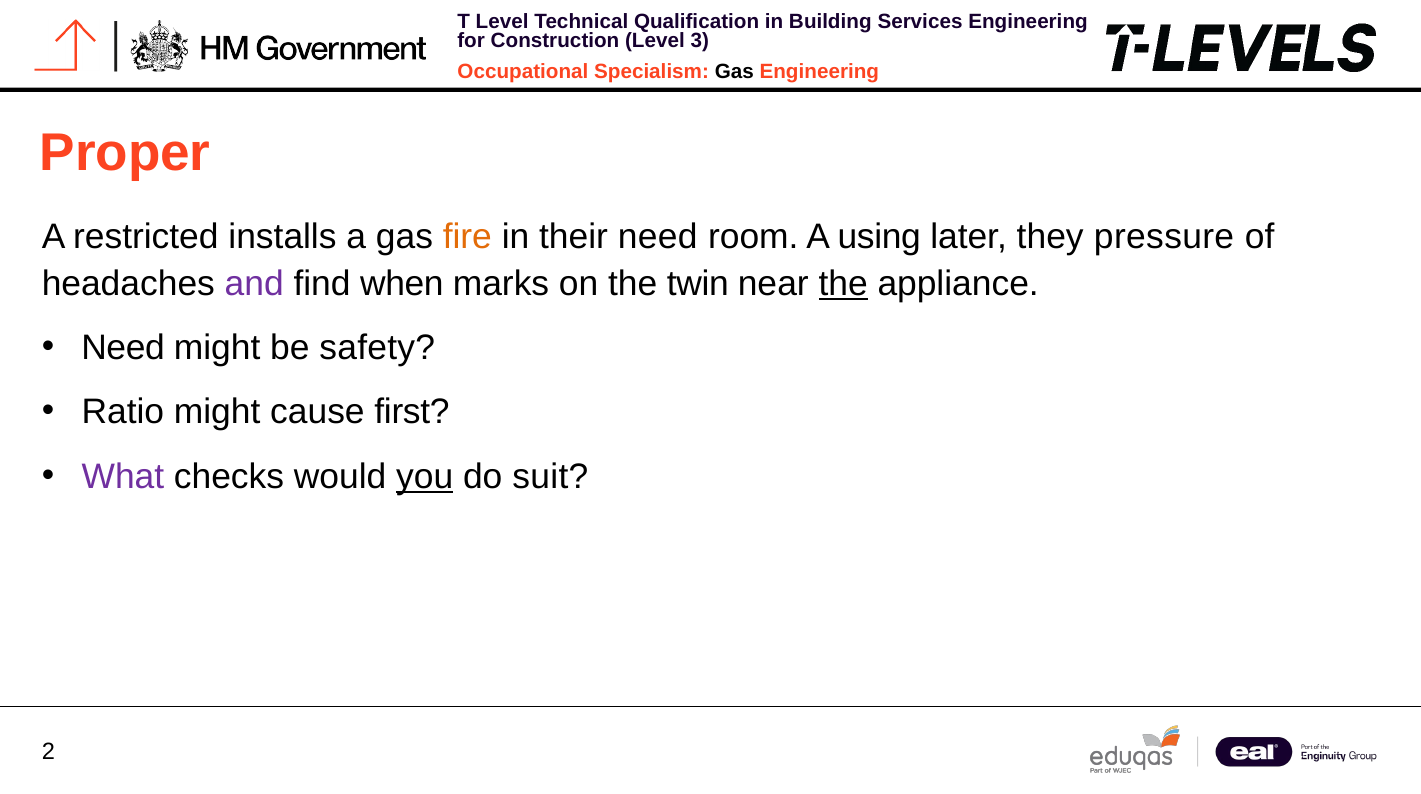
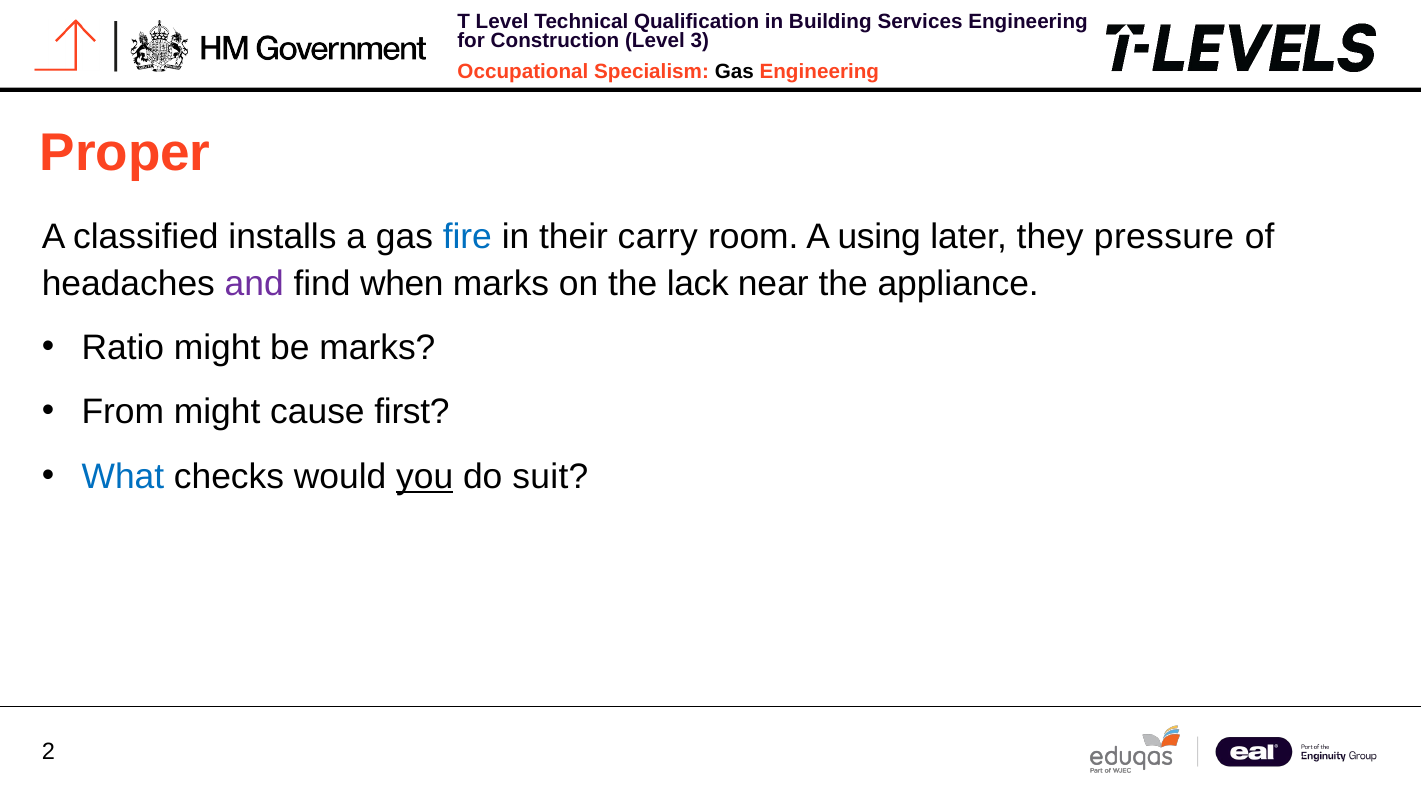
restricted: restricted -> classified (146, 237)
fire colour: orange -> blue (467, 237)
their need: need -> carry (658, 237)
twin: twin -> lack (698, 284)
the underline: present -> none (843, 284)
Need: Need -> Ratio (123, 348)
be safety: safety -> marks (377, 348)
Ratio: Ratio -> From (123, 412)
What colour: purple -> blue (123, 477)
